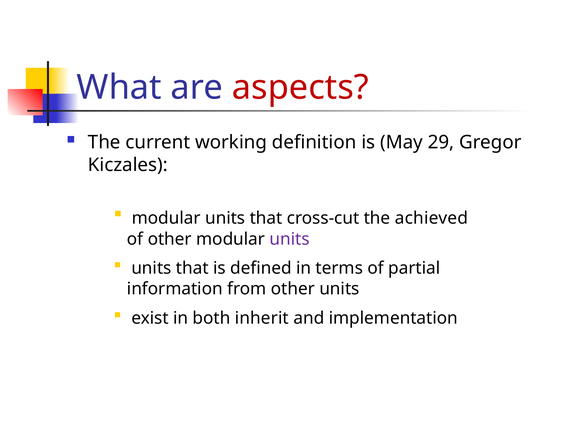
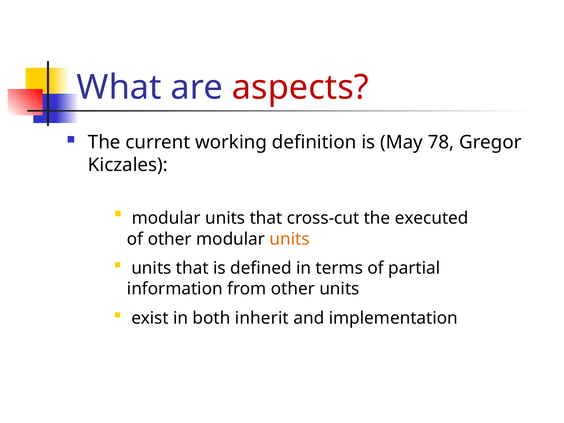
29: 29 -> 78 (441, 142)
achieved: achieved -> executed (432, 218)
units colour: purple -> orange (290, 239)
